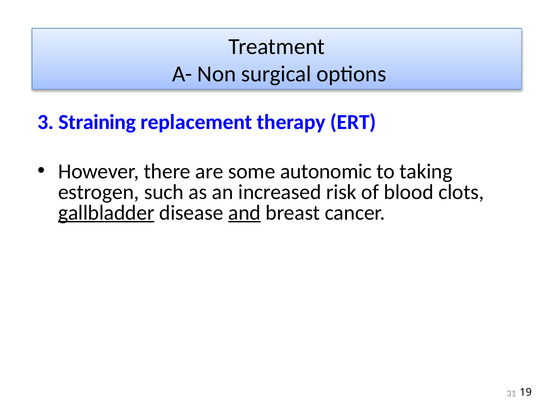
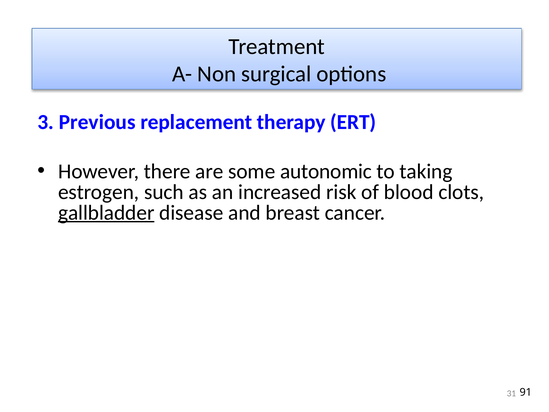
Straining: Straining -> Previous (97, 122)
and underline: present -> none (245, 212)
19: 19 -> 91 (526, 392)
